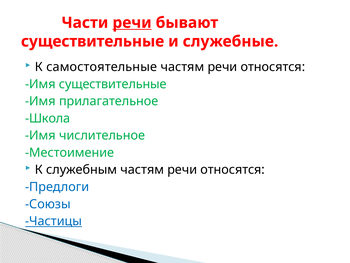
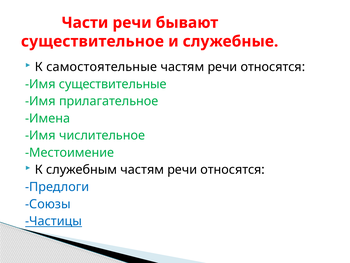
речи underline: present -> none (132, 23)
существительные: существительные -> существительное (92, 41)
Школа: Школа -> Имена (48, 118)
